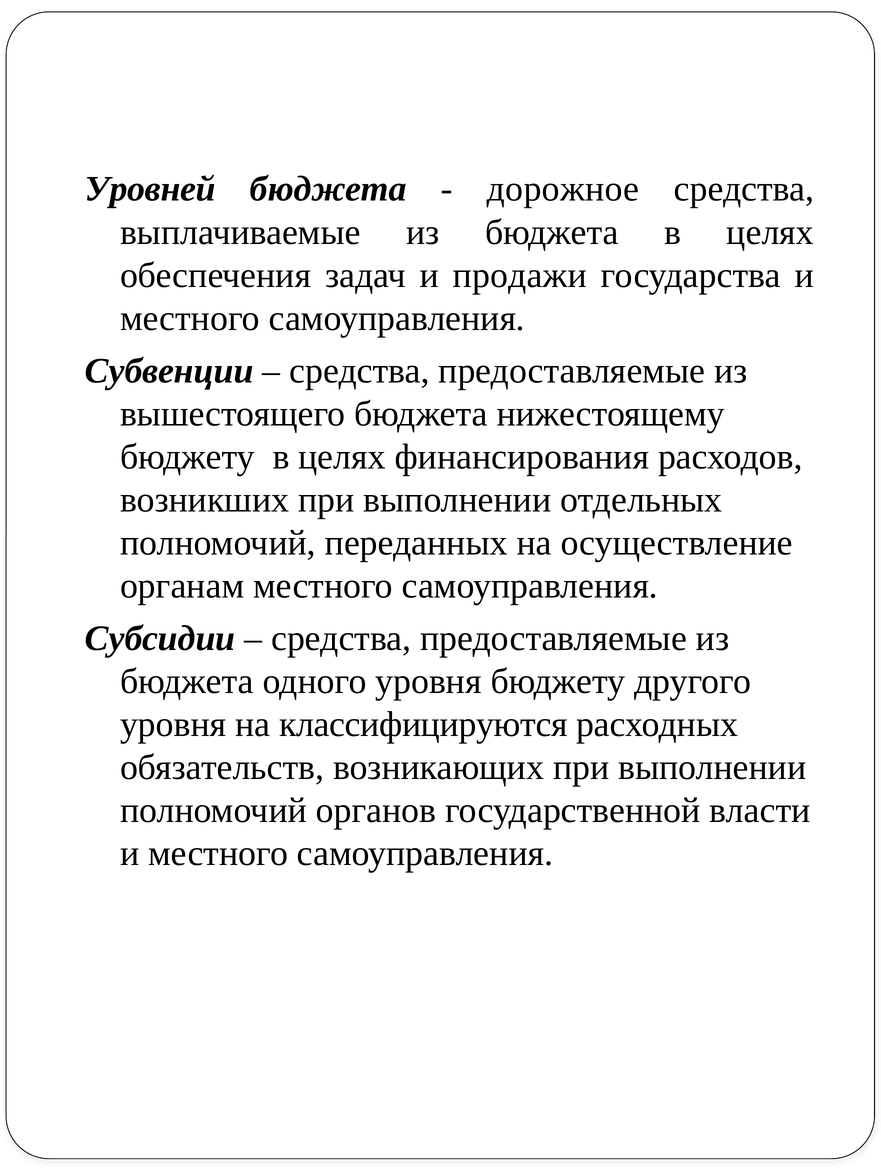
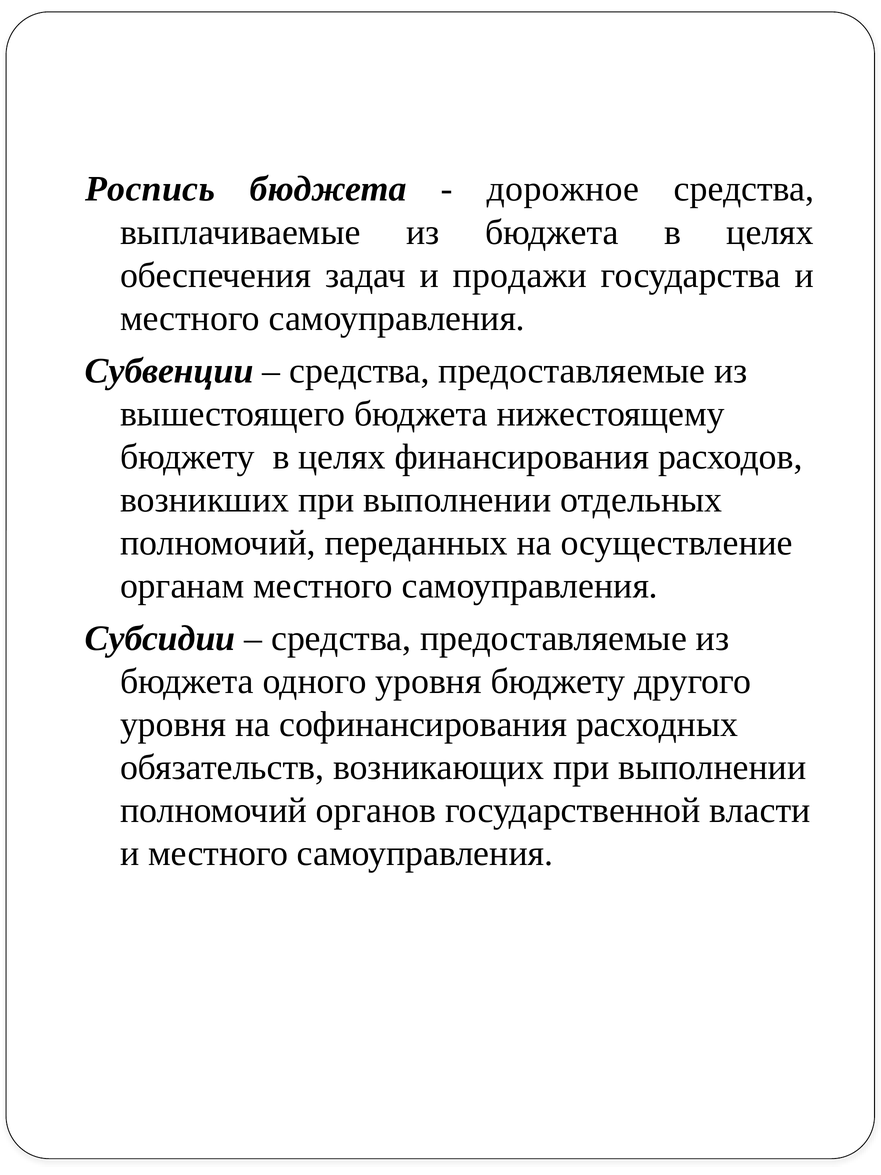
Уровней: Уровней -> Роспись (150, 189)
классифицируются: классифицируются -> софинансирования (423, 724)
